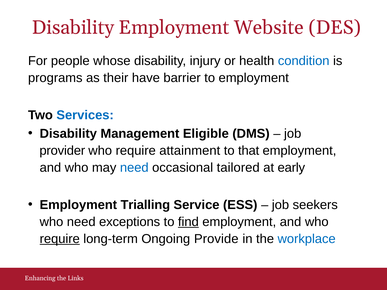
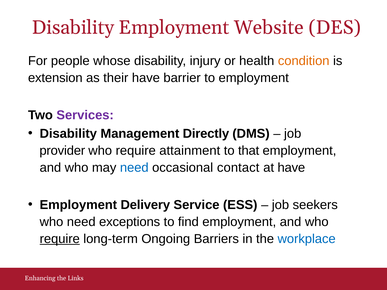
condition colour: blue -> orange (304, 61)
programs: programs -> extension (55, 78)
Services colour: blue -> purple (85, 115)
Eligible: Eligible -> Directly (206, 134)
tailored: tailored -> contact (238, 168)
at early: early -> have (291, 168)
Trialling: Trialling -> Delivery (145, 205)
find underline: present -> none (188, 222)
Provide: Provide -> Barriers (216, 239)
